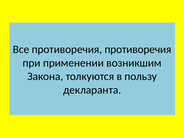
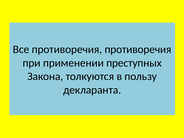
возникшим: возникшим -> преступных (134, 63)
